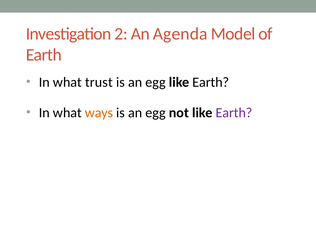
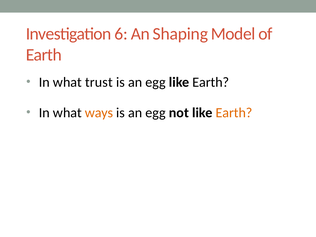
2: 2 -> 6 (121, 34)
Agenda: Agenda -> Shaping (180, 34)
Earth colour: purple -> orange (234, 113)
